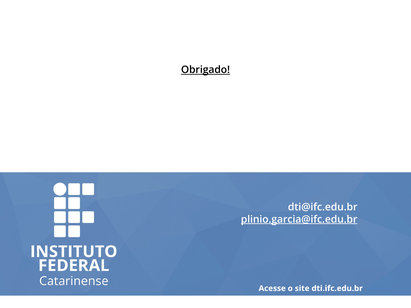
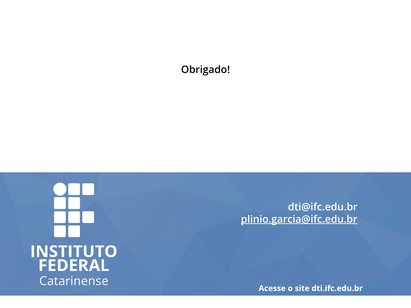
Obrigado underline: present -> none (205, 70)
